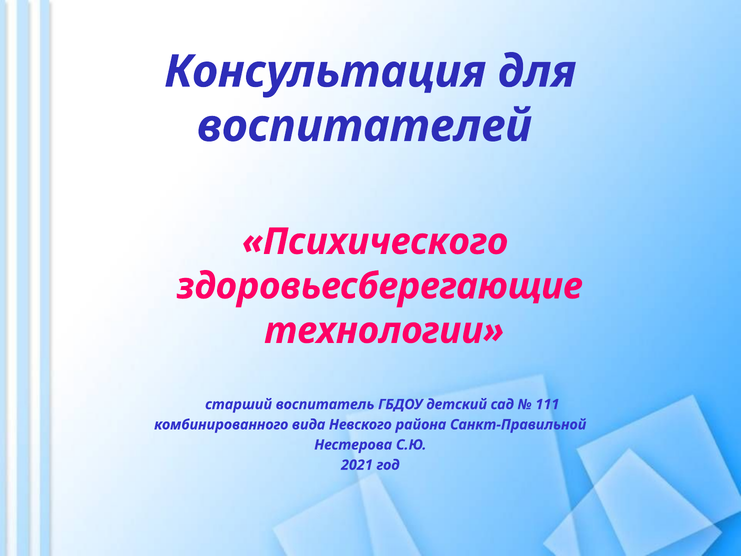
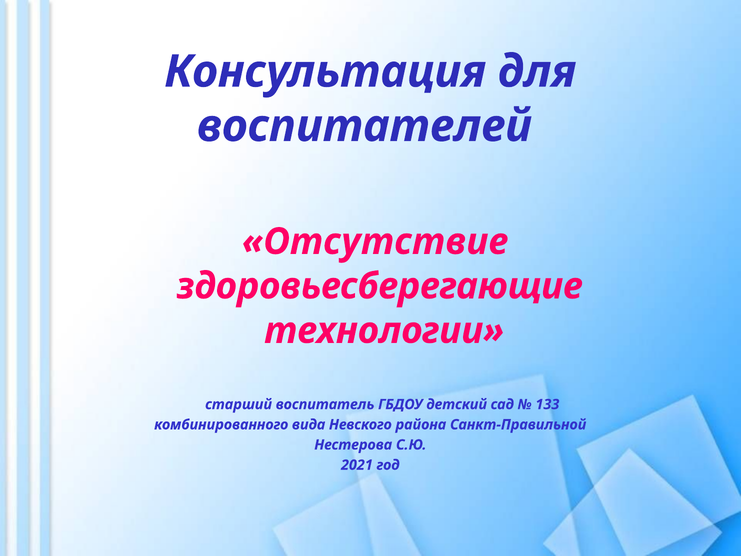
Психического: Психического -> Отсутствие (375, 242)
111: 111 -> 133 (547, 404)
